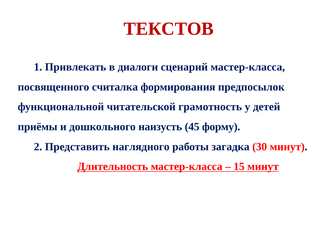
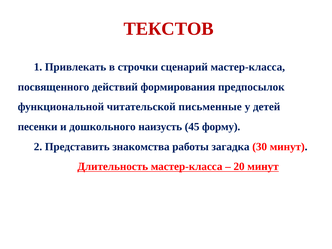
диалоги: диалоги -> строчки (138, 67)
считалка: считалка -> действий (115, 87)
грамотность: грамотность -> письменные (210, 107)
приёмы: приёмы -> песенки (38, 127)
наглядного: наглядного -> знакомства (141, 147)
15: 15 -> 20 (239, 167)
